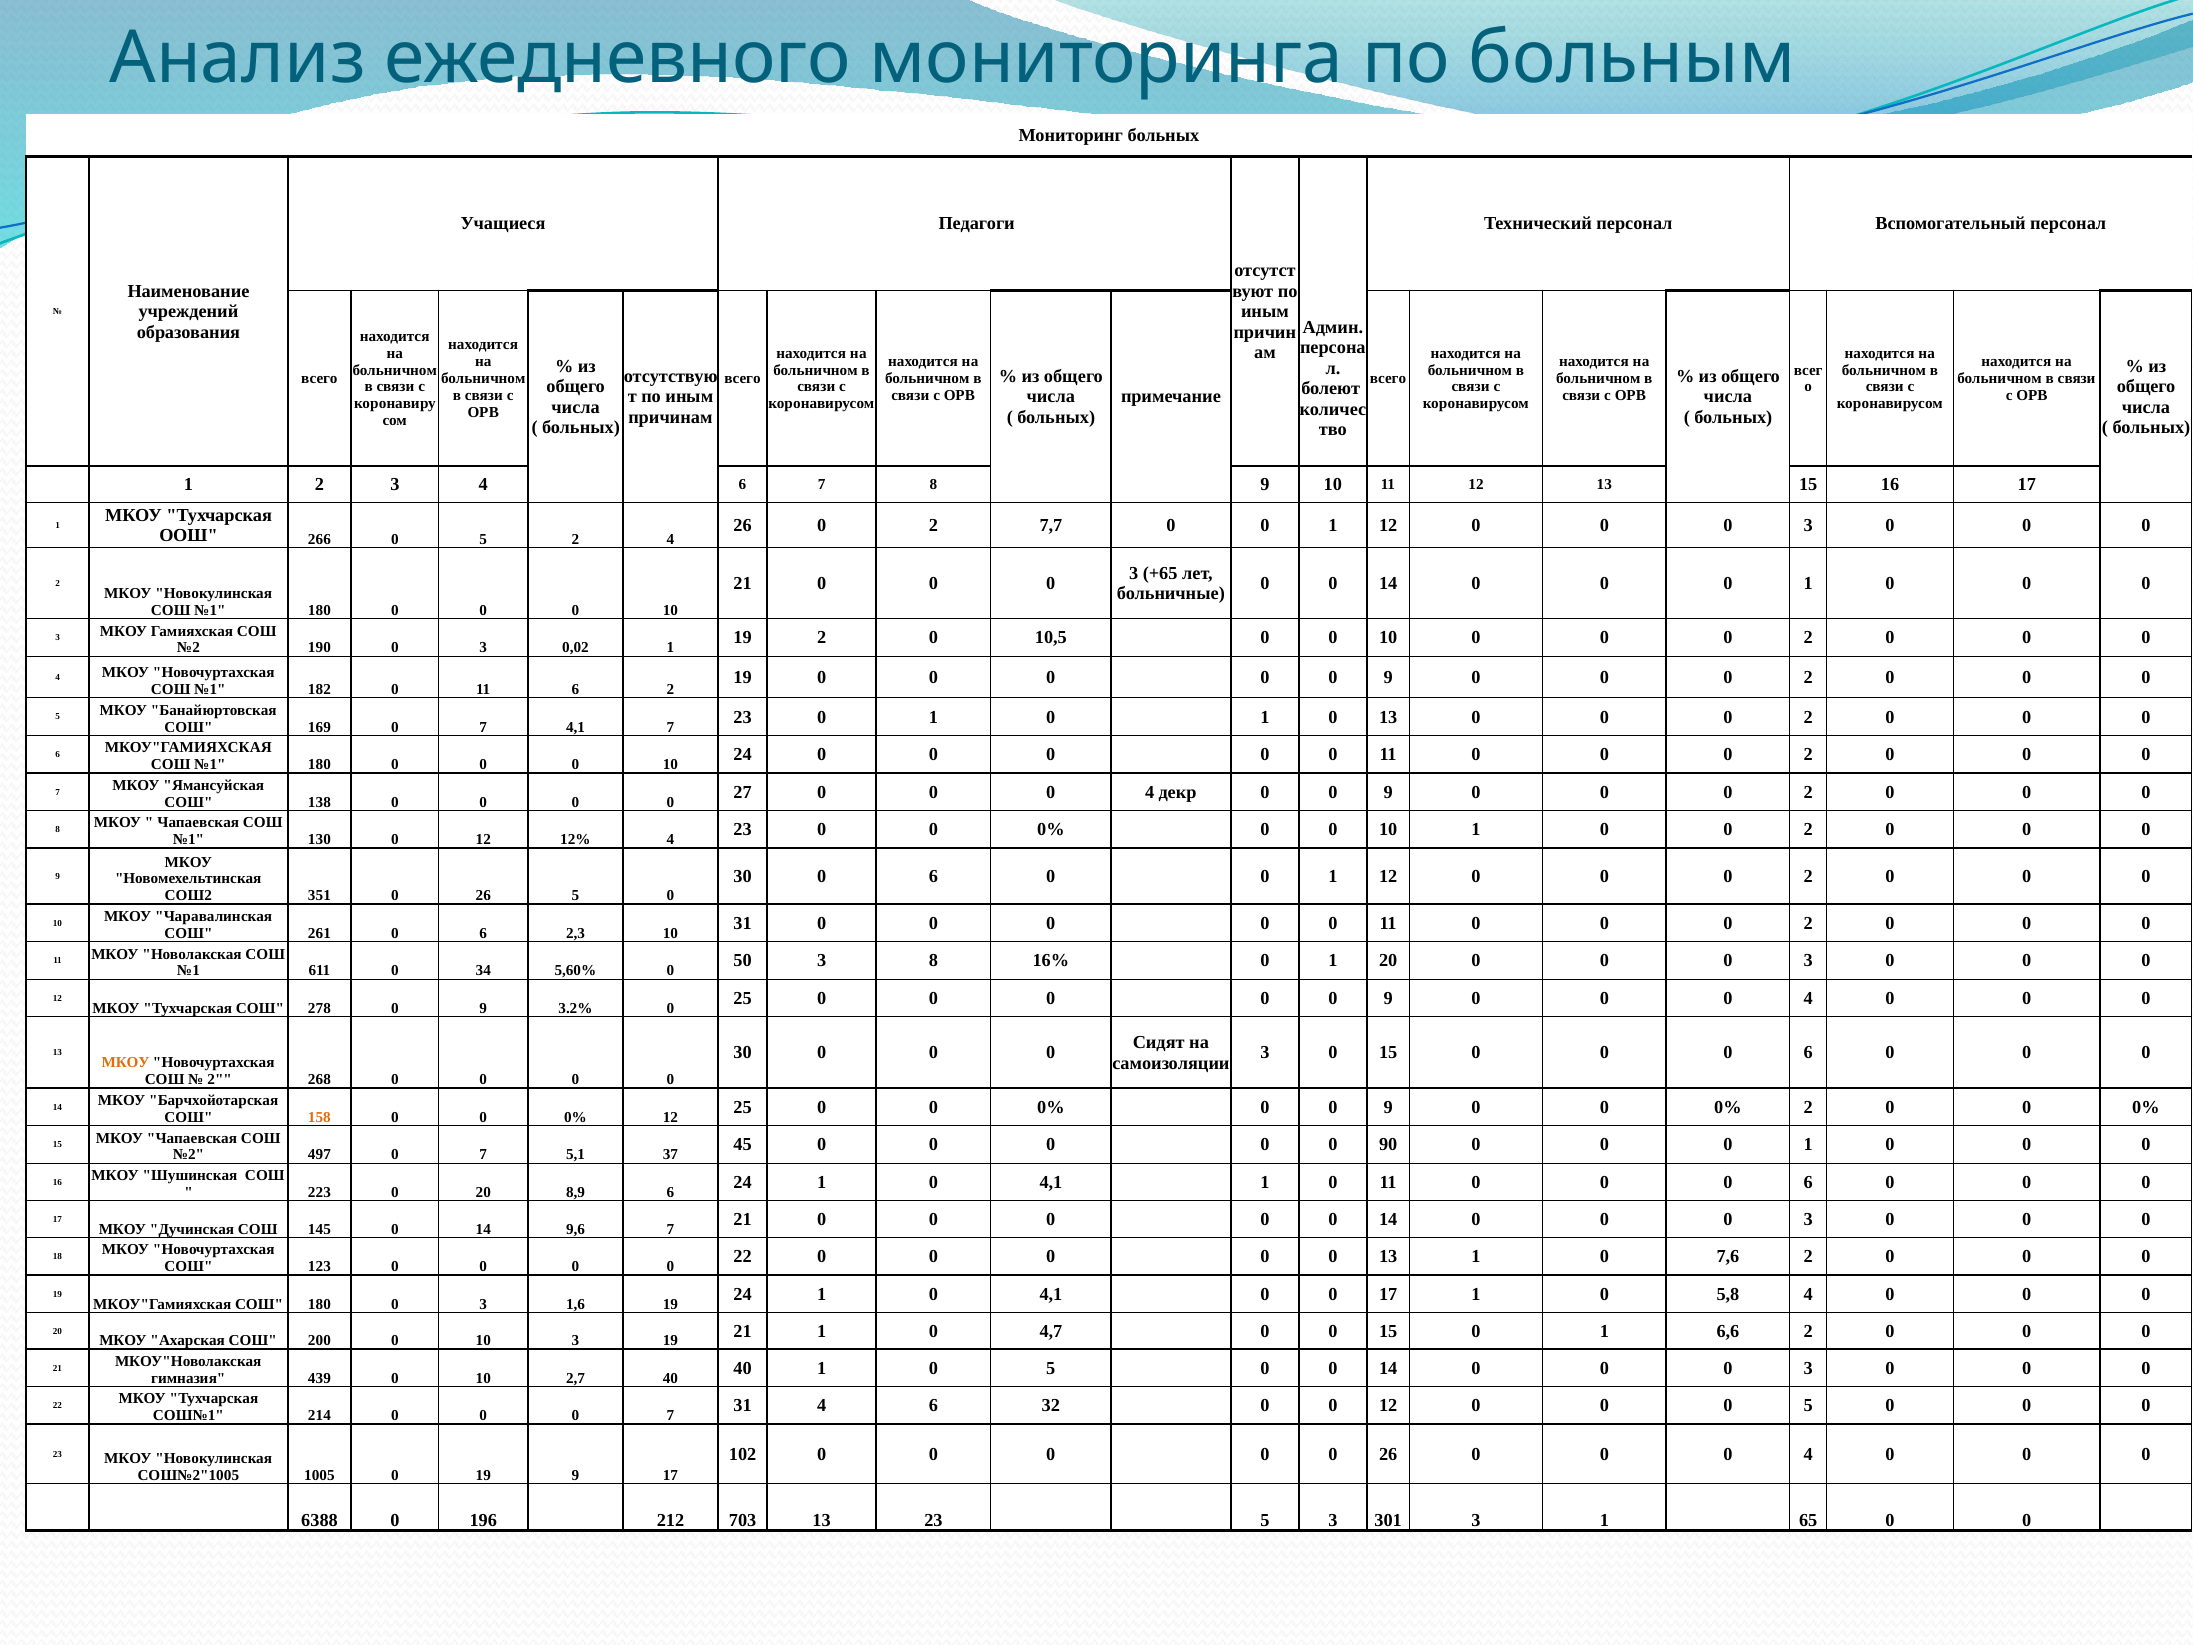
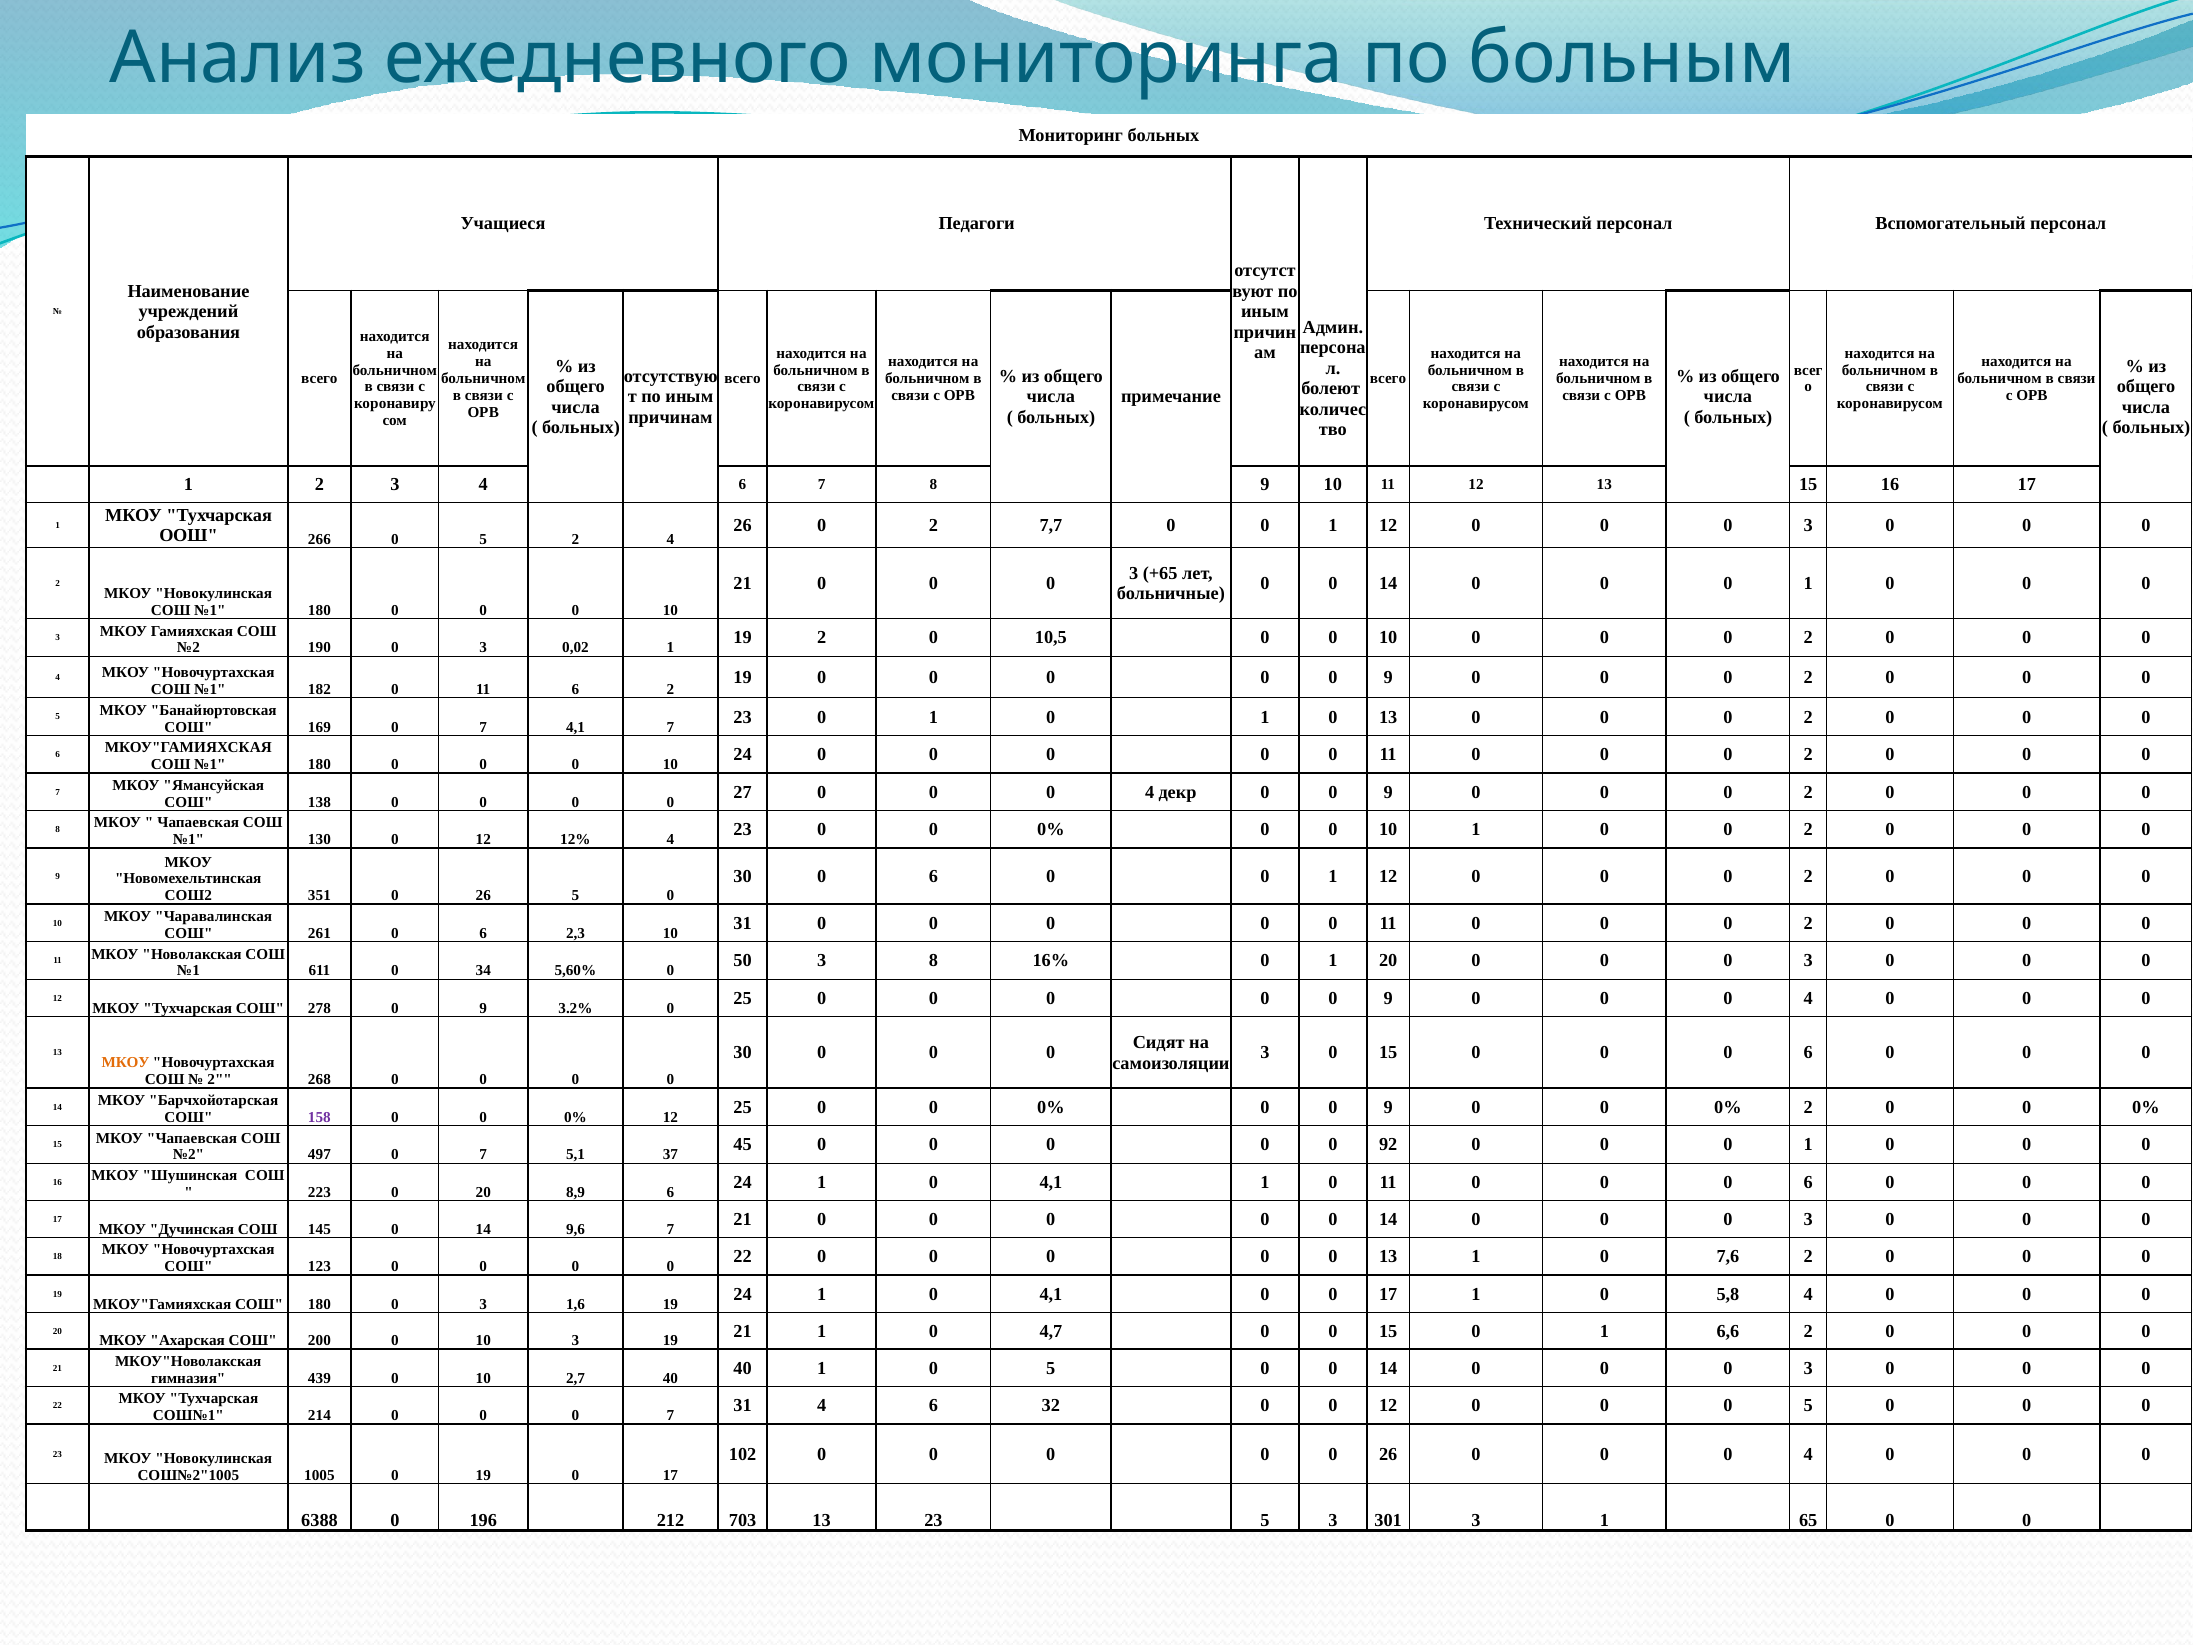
158 colour: orange -> purple (319, 1117)
90: 90 -> 92 (1388, 1145)
0 19 9: 9 -> 0 (576, 1475)
